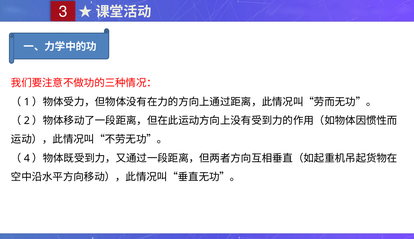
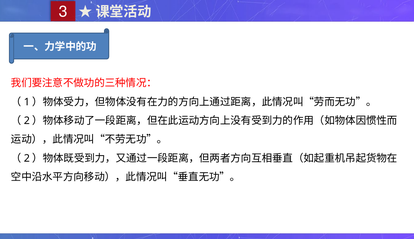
4: 4 -> 2 (27, 158)
